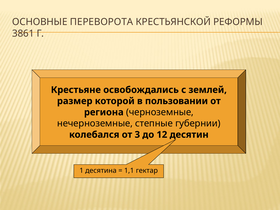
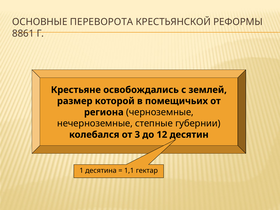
3861: 3861 -> 8861 (23, 34)
пользовании: пользовании -> помещичьих (176, 101)
